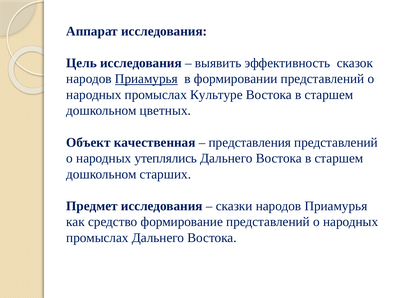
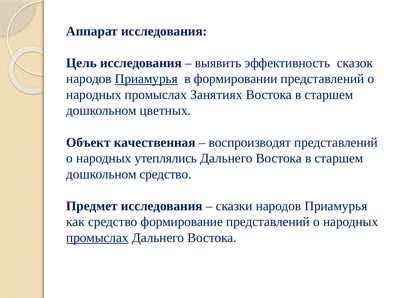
Культуре: Культуре -> Занятиях (216, 95)
представления: представления -> воспроизводят (250, 142)
дошкольном старших: старших -> средство (165, 174)
промыслах underline: none -> present (97, 238)
